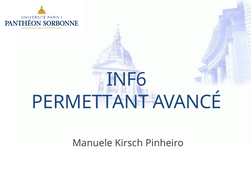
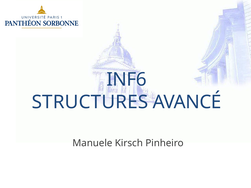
PERMETTANT: PERMETTANT -> STRUCTURES (90, 102)
